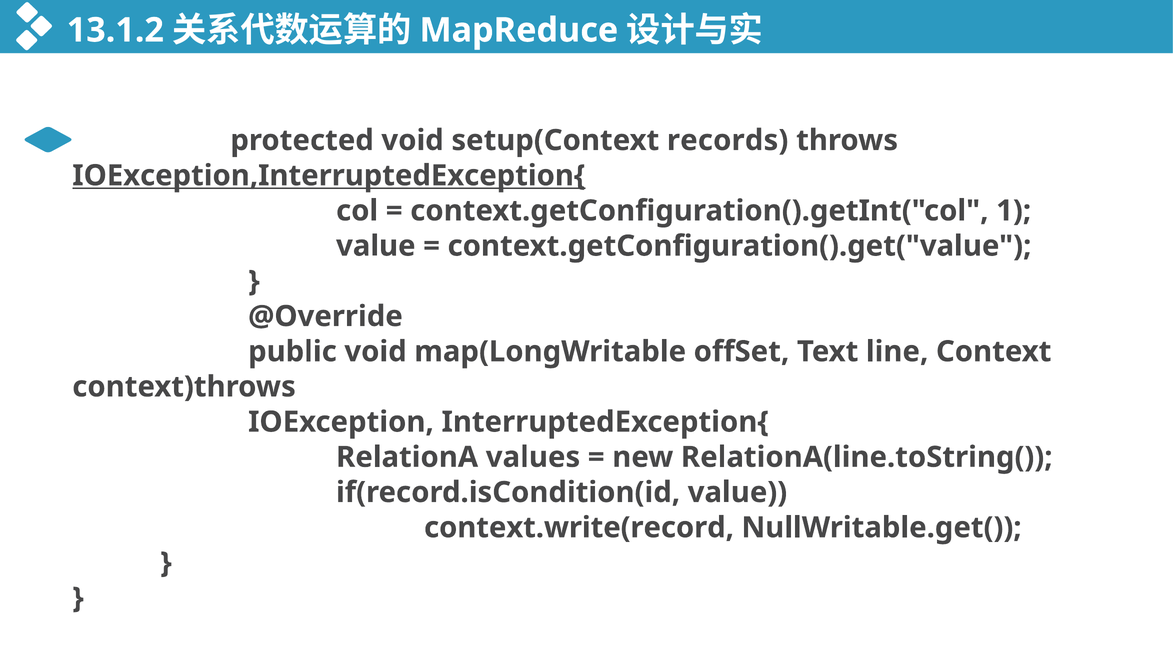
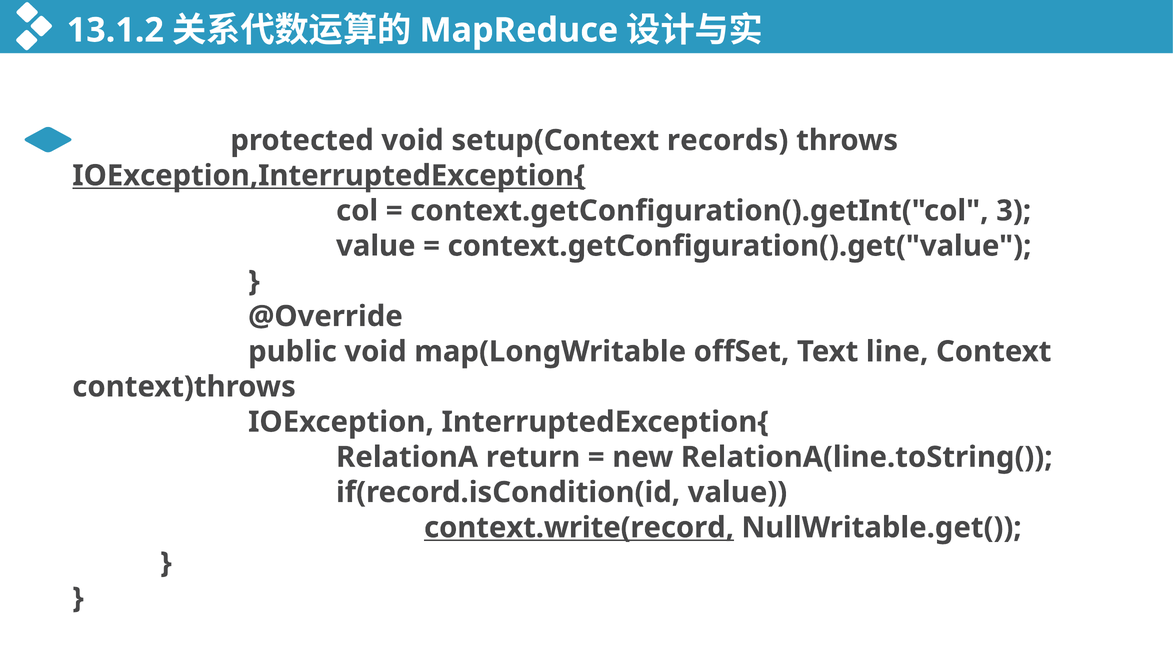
1: 1 -> 3 (1014, 211)
values: values -> return (533, 457)
context.write(record underline: none -> present (579, 527)
